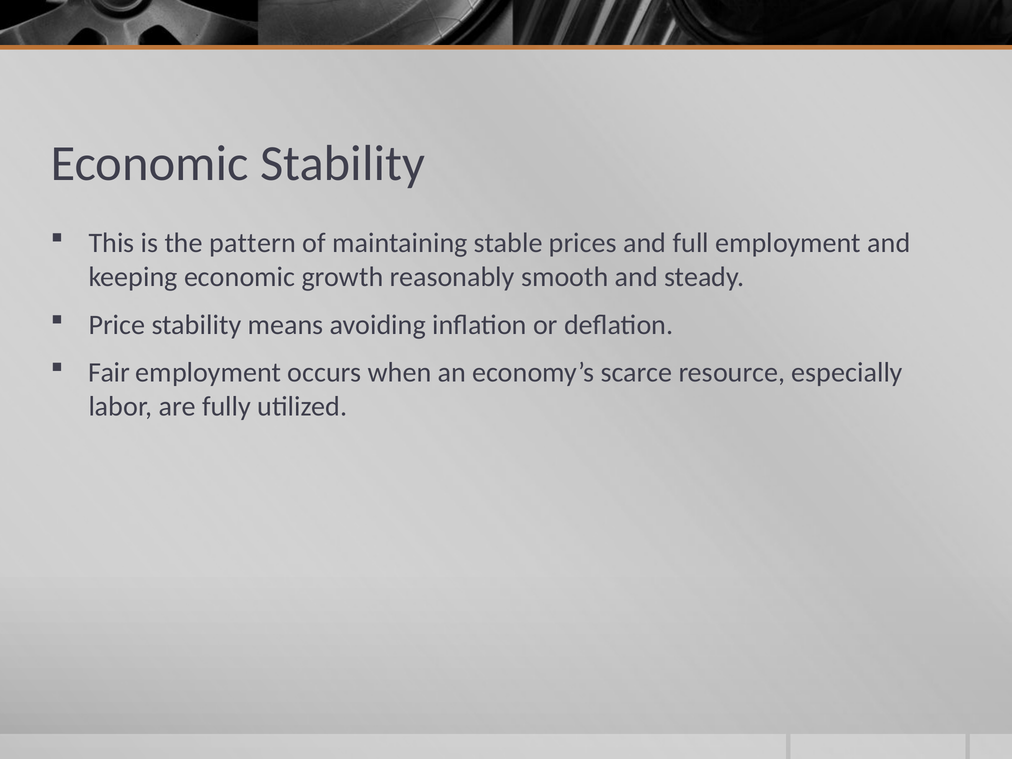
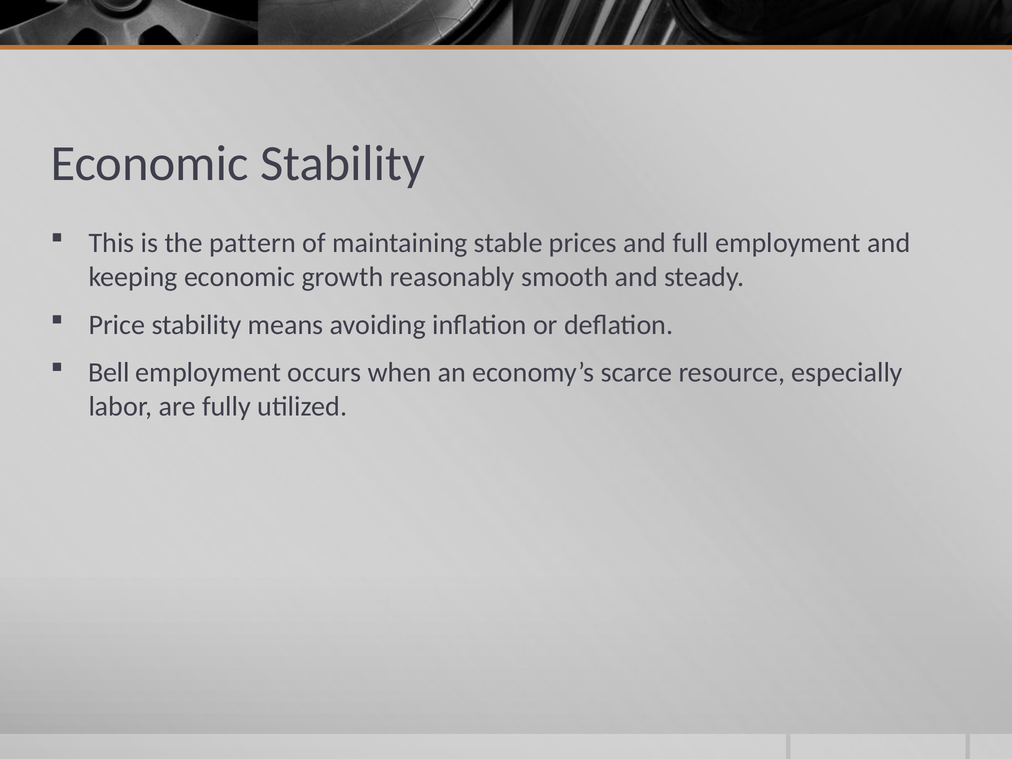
Fair: Fair -> Bell (109, 373)
